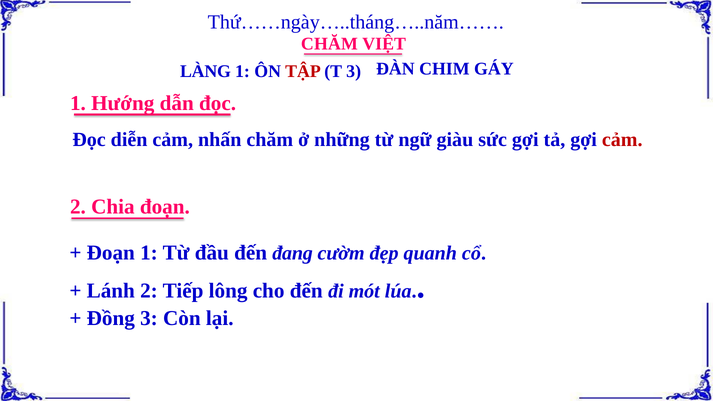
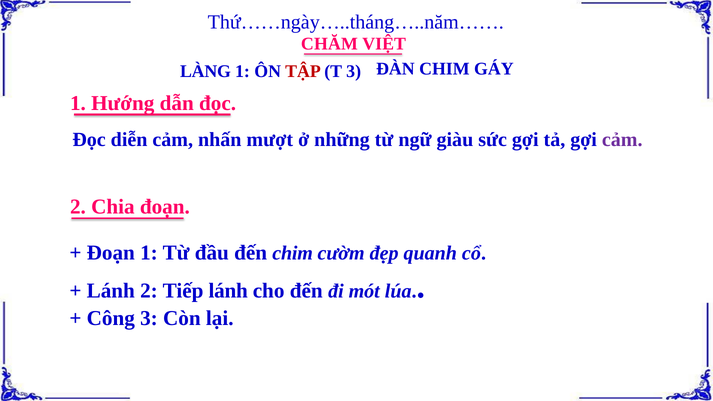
nhấn chăm: chăm -> mượt (270, 139)
cảm colour: red -> purple (622, 139)
đến đang: đang -> chim (293, 253)
Tiếp lông: lông -> lánh (228, 290)
Đồng: Đồng -> Công (111, 318)
